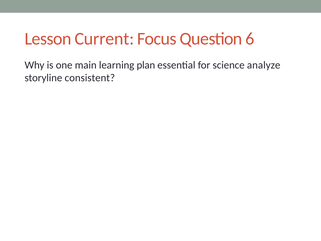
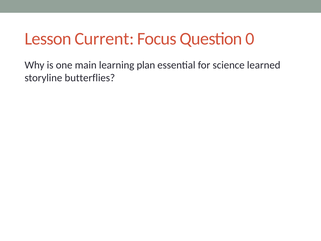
6: 6 -> 0 (250, 39)
analyze: analyze -> learned (264, 65)
consistent: consistent -> butterflies (90, 78)
